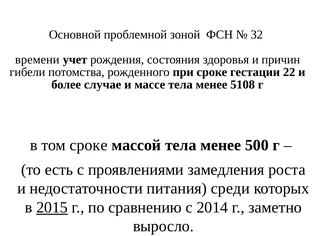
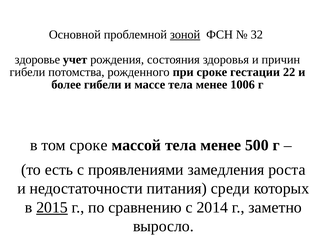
зоной underline: none -> present (185, 35)
времени: времени -> здоровье (37, 60)
более случае: случае -> гибели (103, 85)
5108: 5108 -> 1006 (243, 85)
